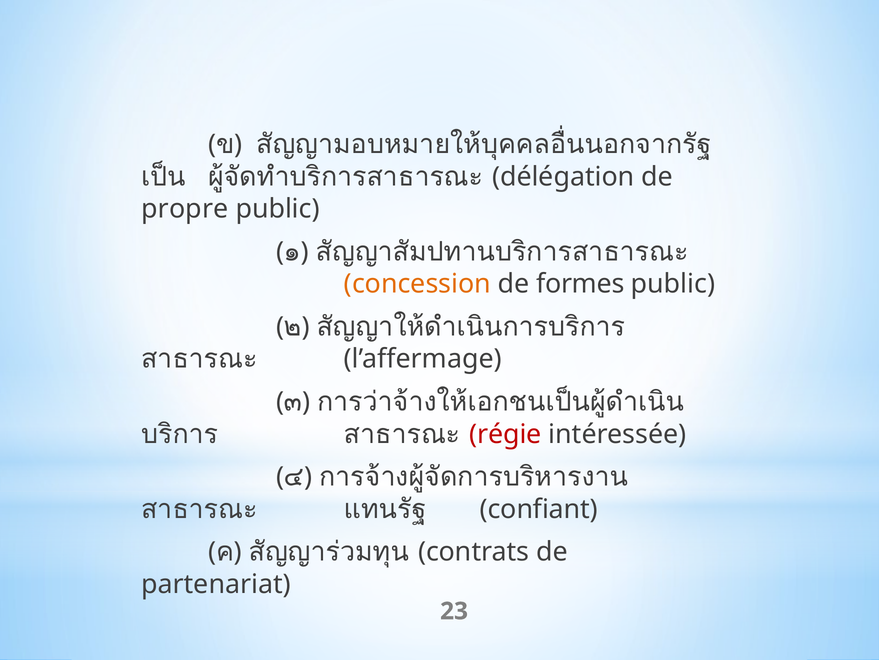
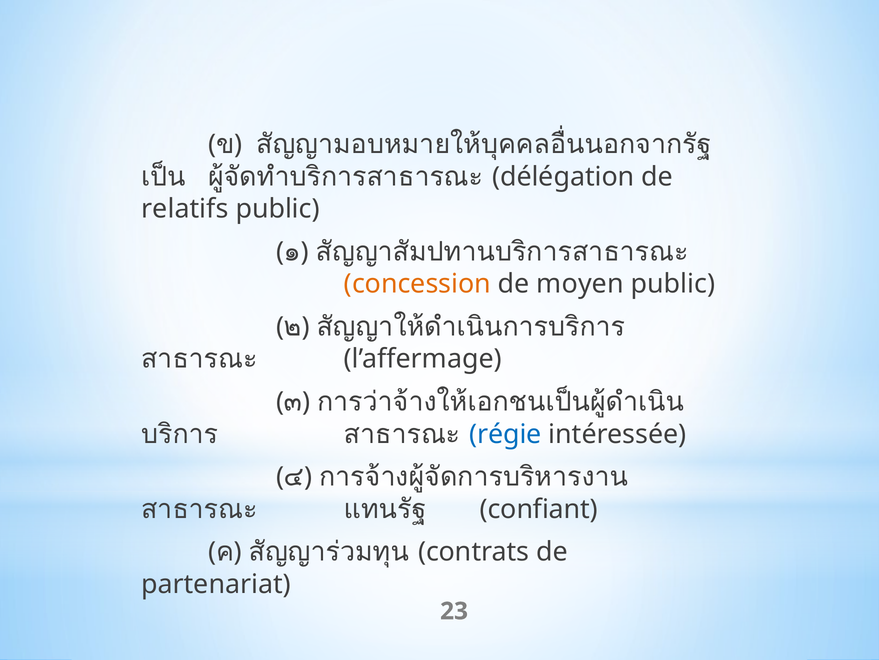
propre: propre -> relatifs (185, 209)
formes: formes -> moyen (580, 284)
régie colour: red -> blue (506, 434)
